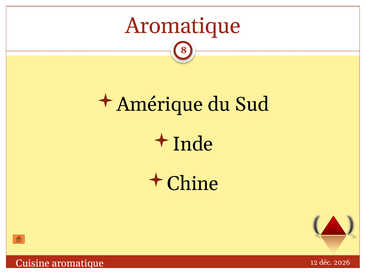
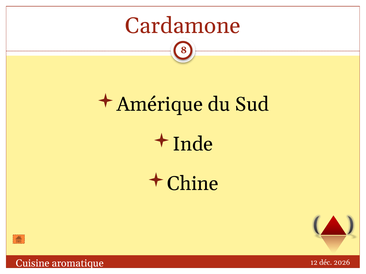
Aromatique: Aromatique -> Cardamone (183, 26)
